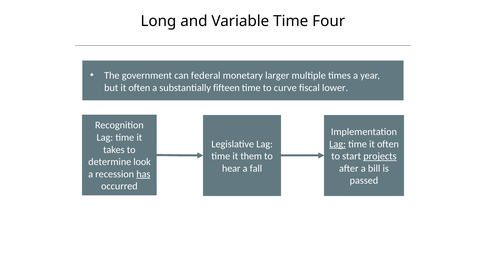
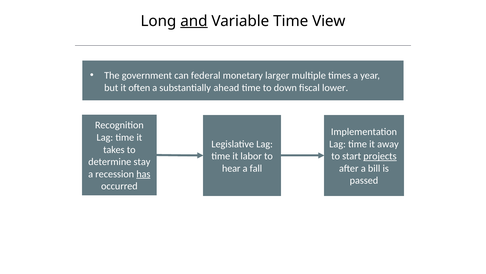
and underline: none -> present (194, 21)
Four: Four -> View (329, 21)
fifteen: fifteen -> ahead (226, 87)
curve: curve -> down (285, 87)
Lag underline: present -> none (338, 144)
time it often: often -> away (388, 144)
them: them -> labor (251, 156)
look: look -> stay (142, 161)
